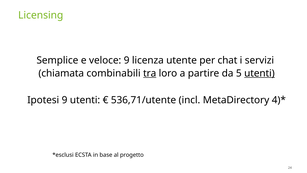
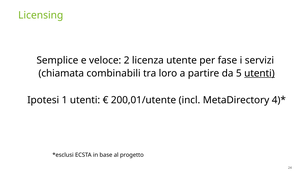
veloce 9: 9 -> 2 (127, 60)
chat: chat -> fase (227, 60)
tra underline: present -> none (150, 73)
Ipotesi 9: 9 -> 1 (65, 100)
536,71/utente: 536,71/utente -> 200,01/utente (144, 100)
